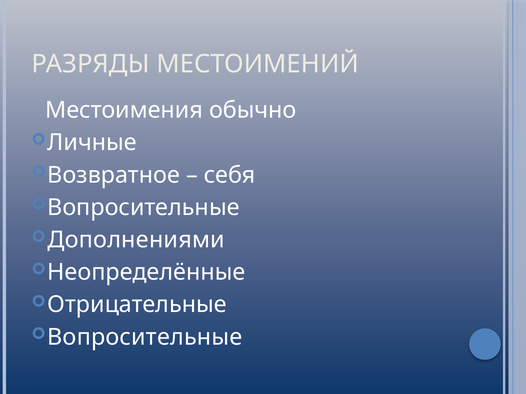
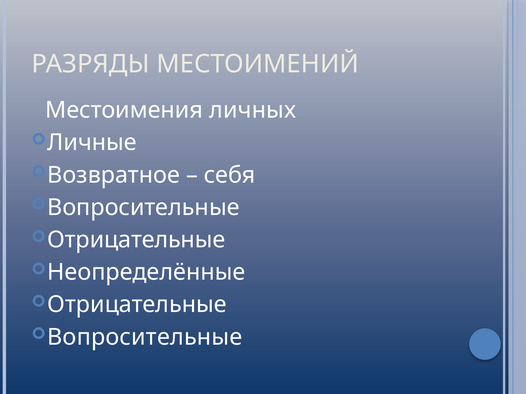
обычно: обычно -> личных (253, 110)
Дополнениями: Дополнениями -> Отрицательные (136, 240)
